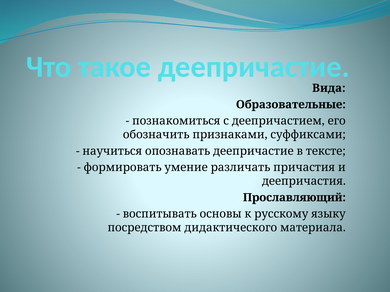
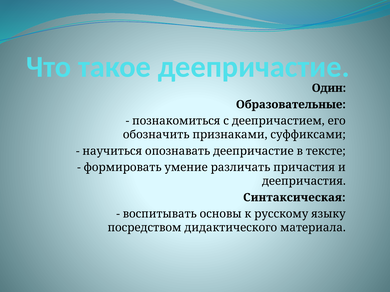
Вида: Вида -> Один (329, 88)
Прославляющий: Прославляющий -> Синтаксическая (294, 198)
